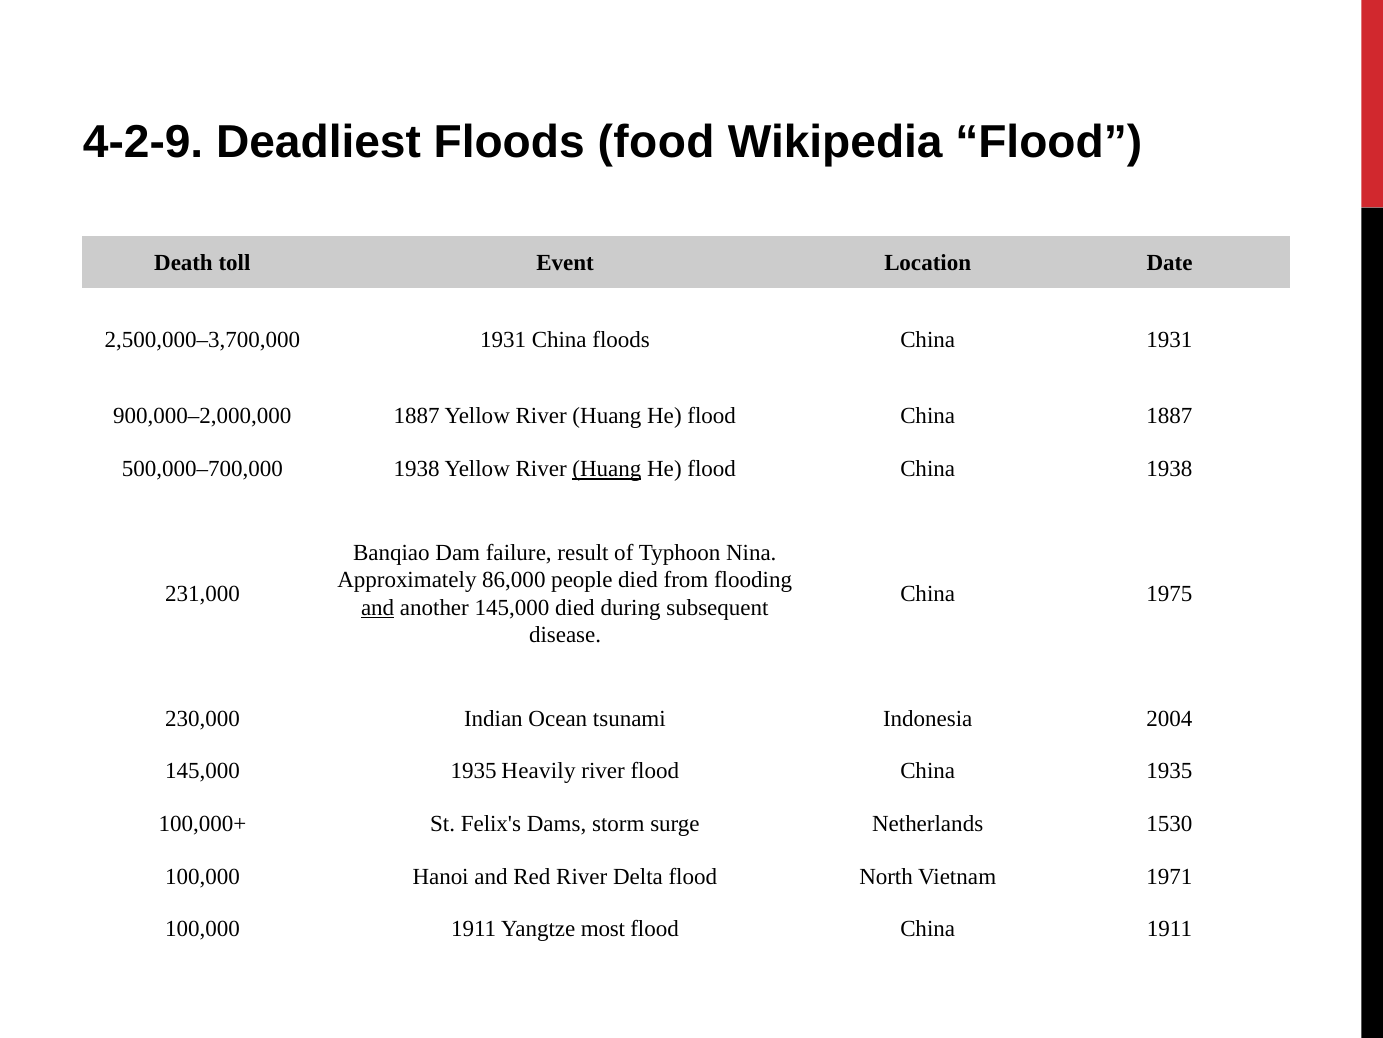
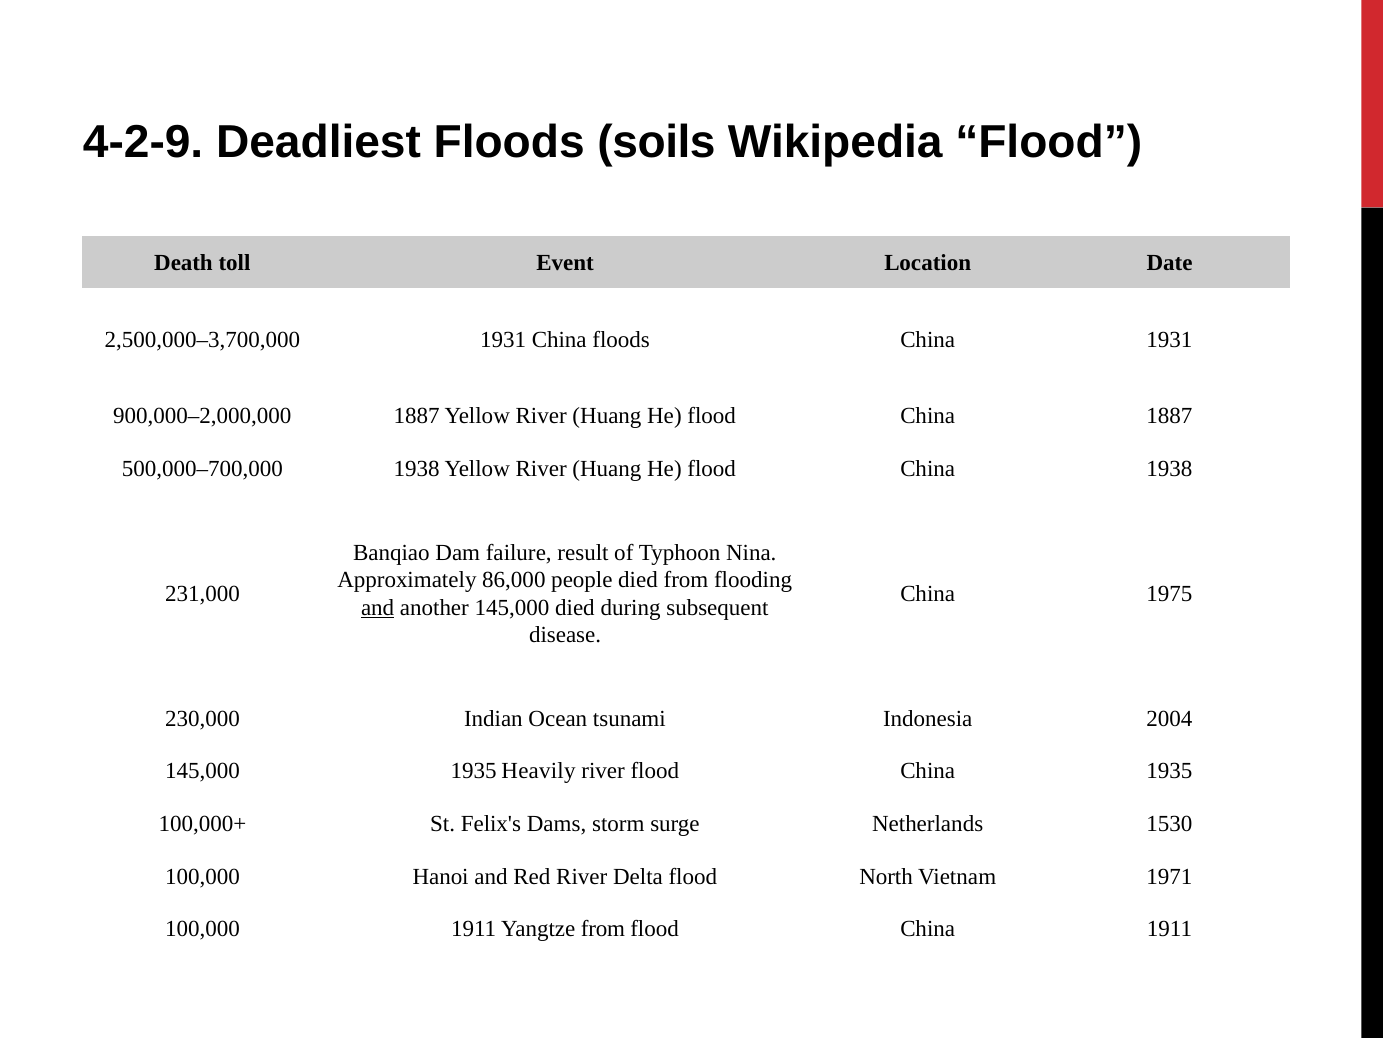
food: food -> soils (656, 143)
Huang underline: present -> none (607, 469)
Yangtze most: most -> from (603, 929)
